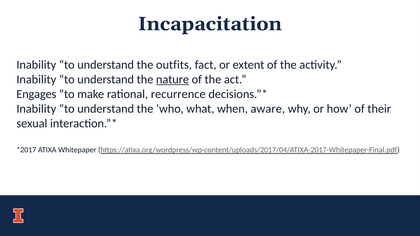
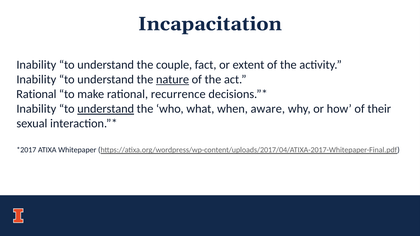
outfits: outfits -> couple (174, 65)
Engages: Engages -> Rational (36, 94)
understand underline: none -> present (106, 109)
